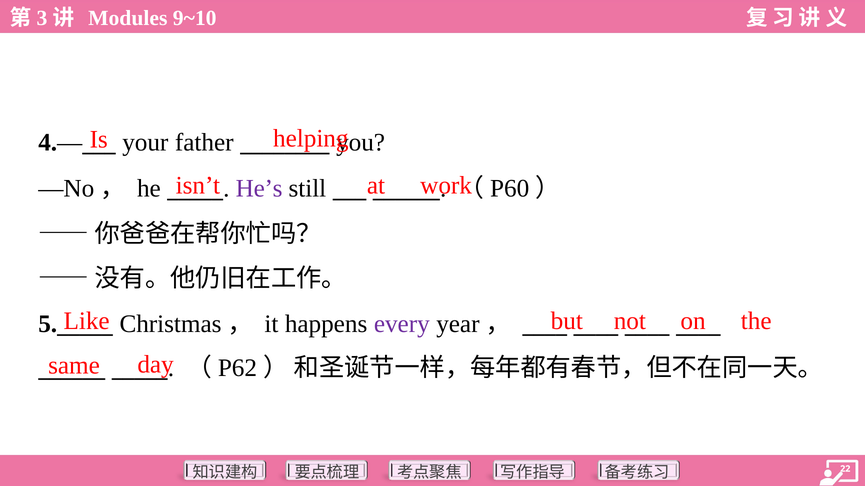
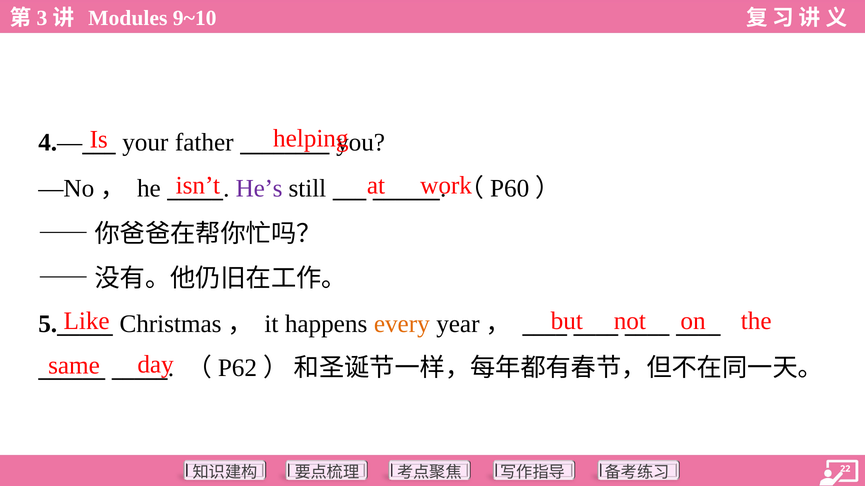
every colour: purple -> orange (402, 324)
